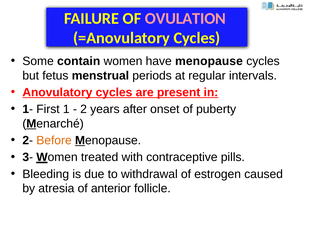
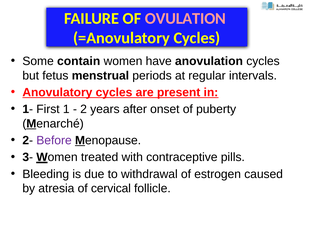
have menopause: menopause -> anovulation (209, 61)
Before colour: orange -> purple (54, 140)
anterior: anterior -> cervical (111, 188)
